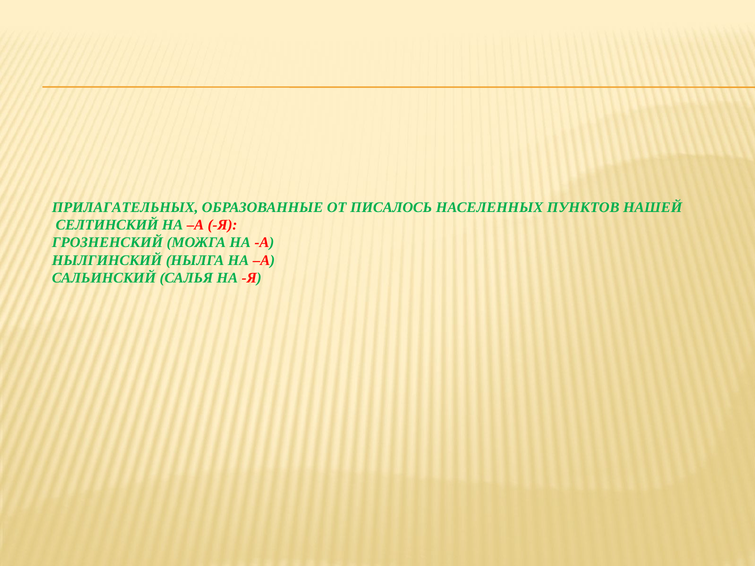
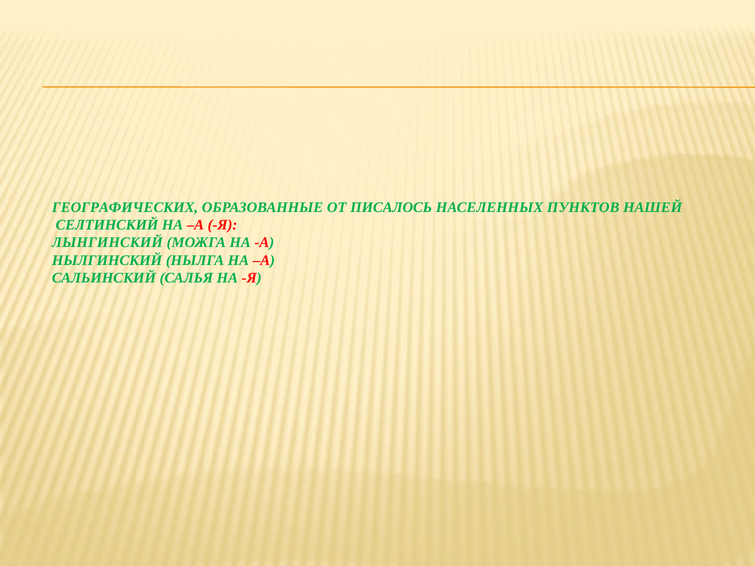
ПРИЛАГАТЕЛЬНЫХ: ПРИЛАГАТЕЛЬНЫХ -> ГЕОГРАФИЧЕСКИХ (125, 207)
ГРОЗНЕНСКИЙ: ГРОЗНЕНСКИЙ -> ЛЫНГИНСКИЙ (107, 243)
